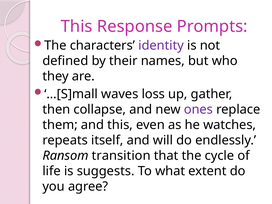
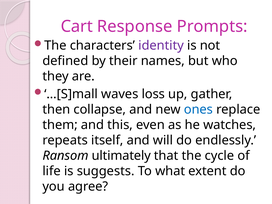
This: This -> Cart (77, 26)
ones colour: purple -> blue (198, 109)
transition: transition -> ultimately (121, 156)
